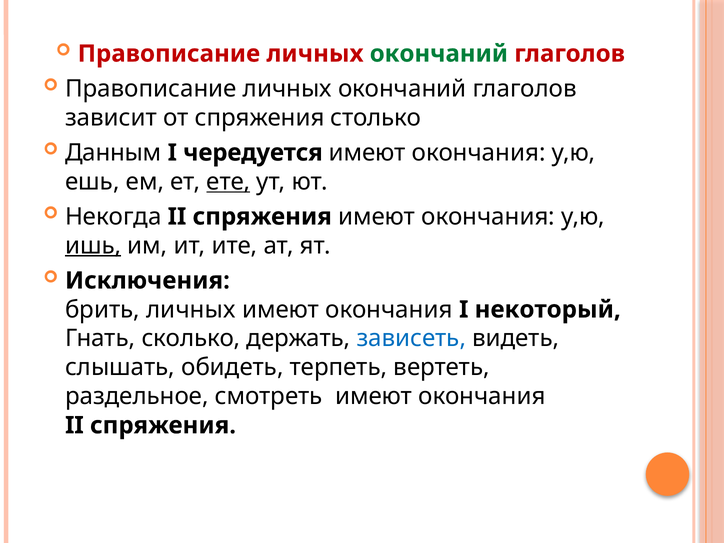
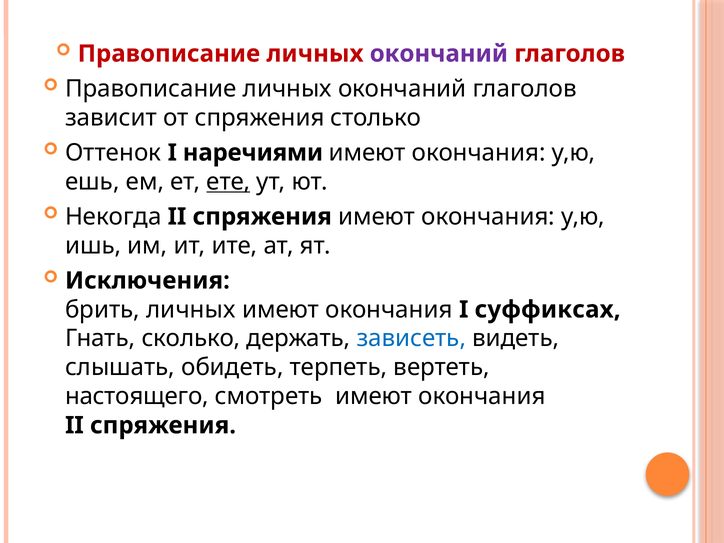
окончаний colour: green -> purple (439, 54)
Данным: Данным -> Оттенок (113, 153)
чередуется: чередуется -> наречиями (253, 153)
ишь underline: present -> none (93, 246)
некоторый: некоторый -> суффиксах (548, 310)
раздельное: раздельное -> настоящего (137, 396)
